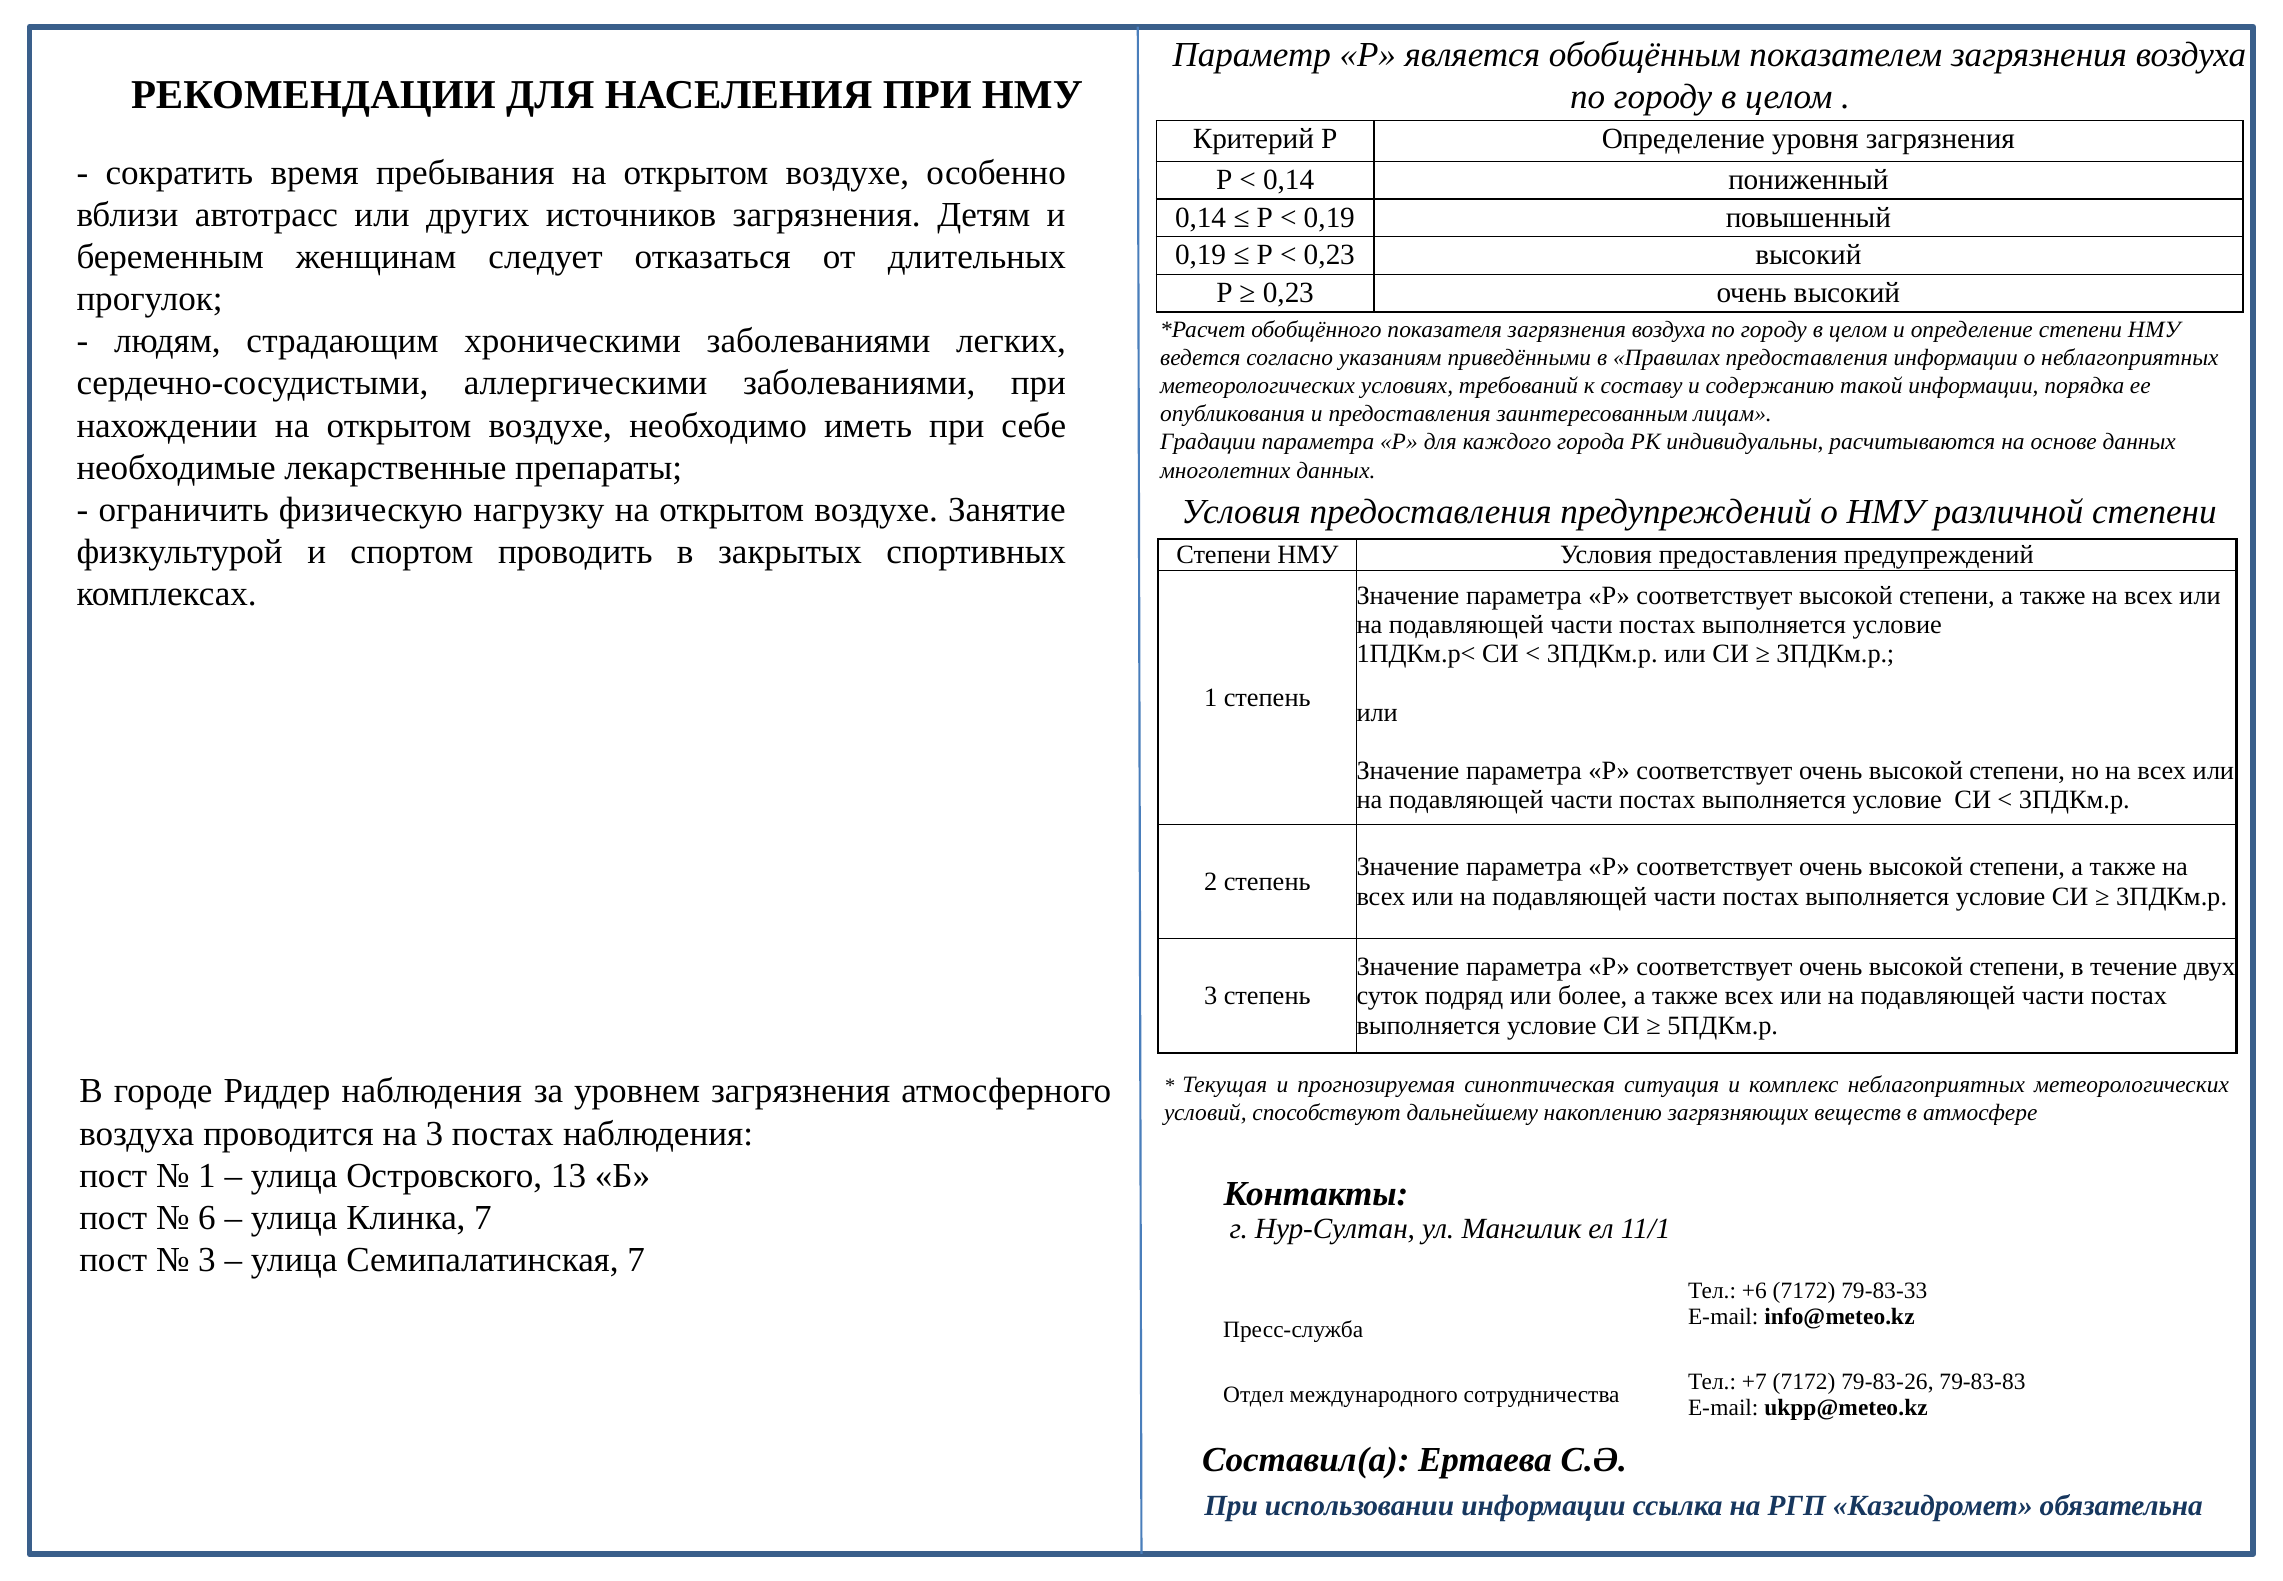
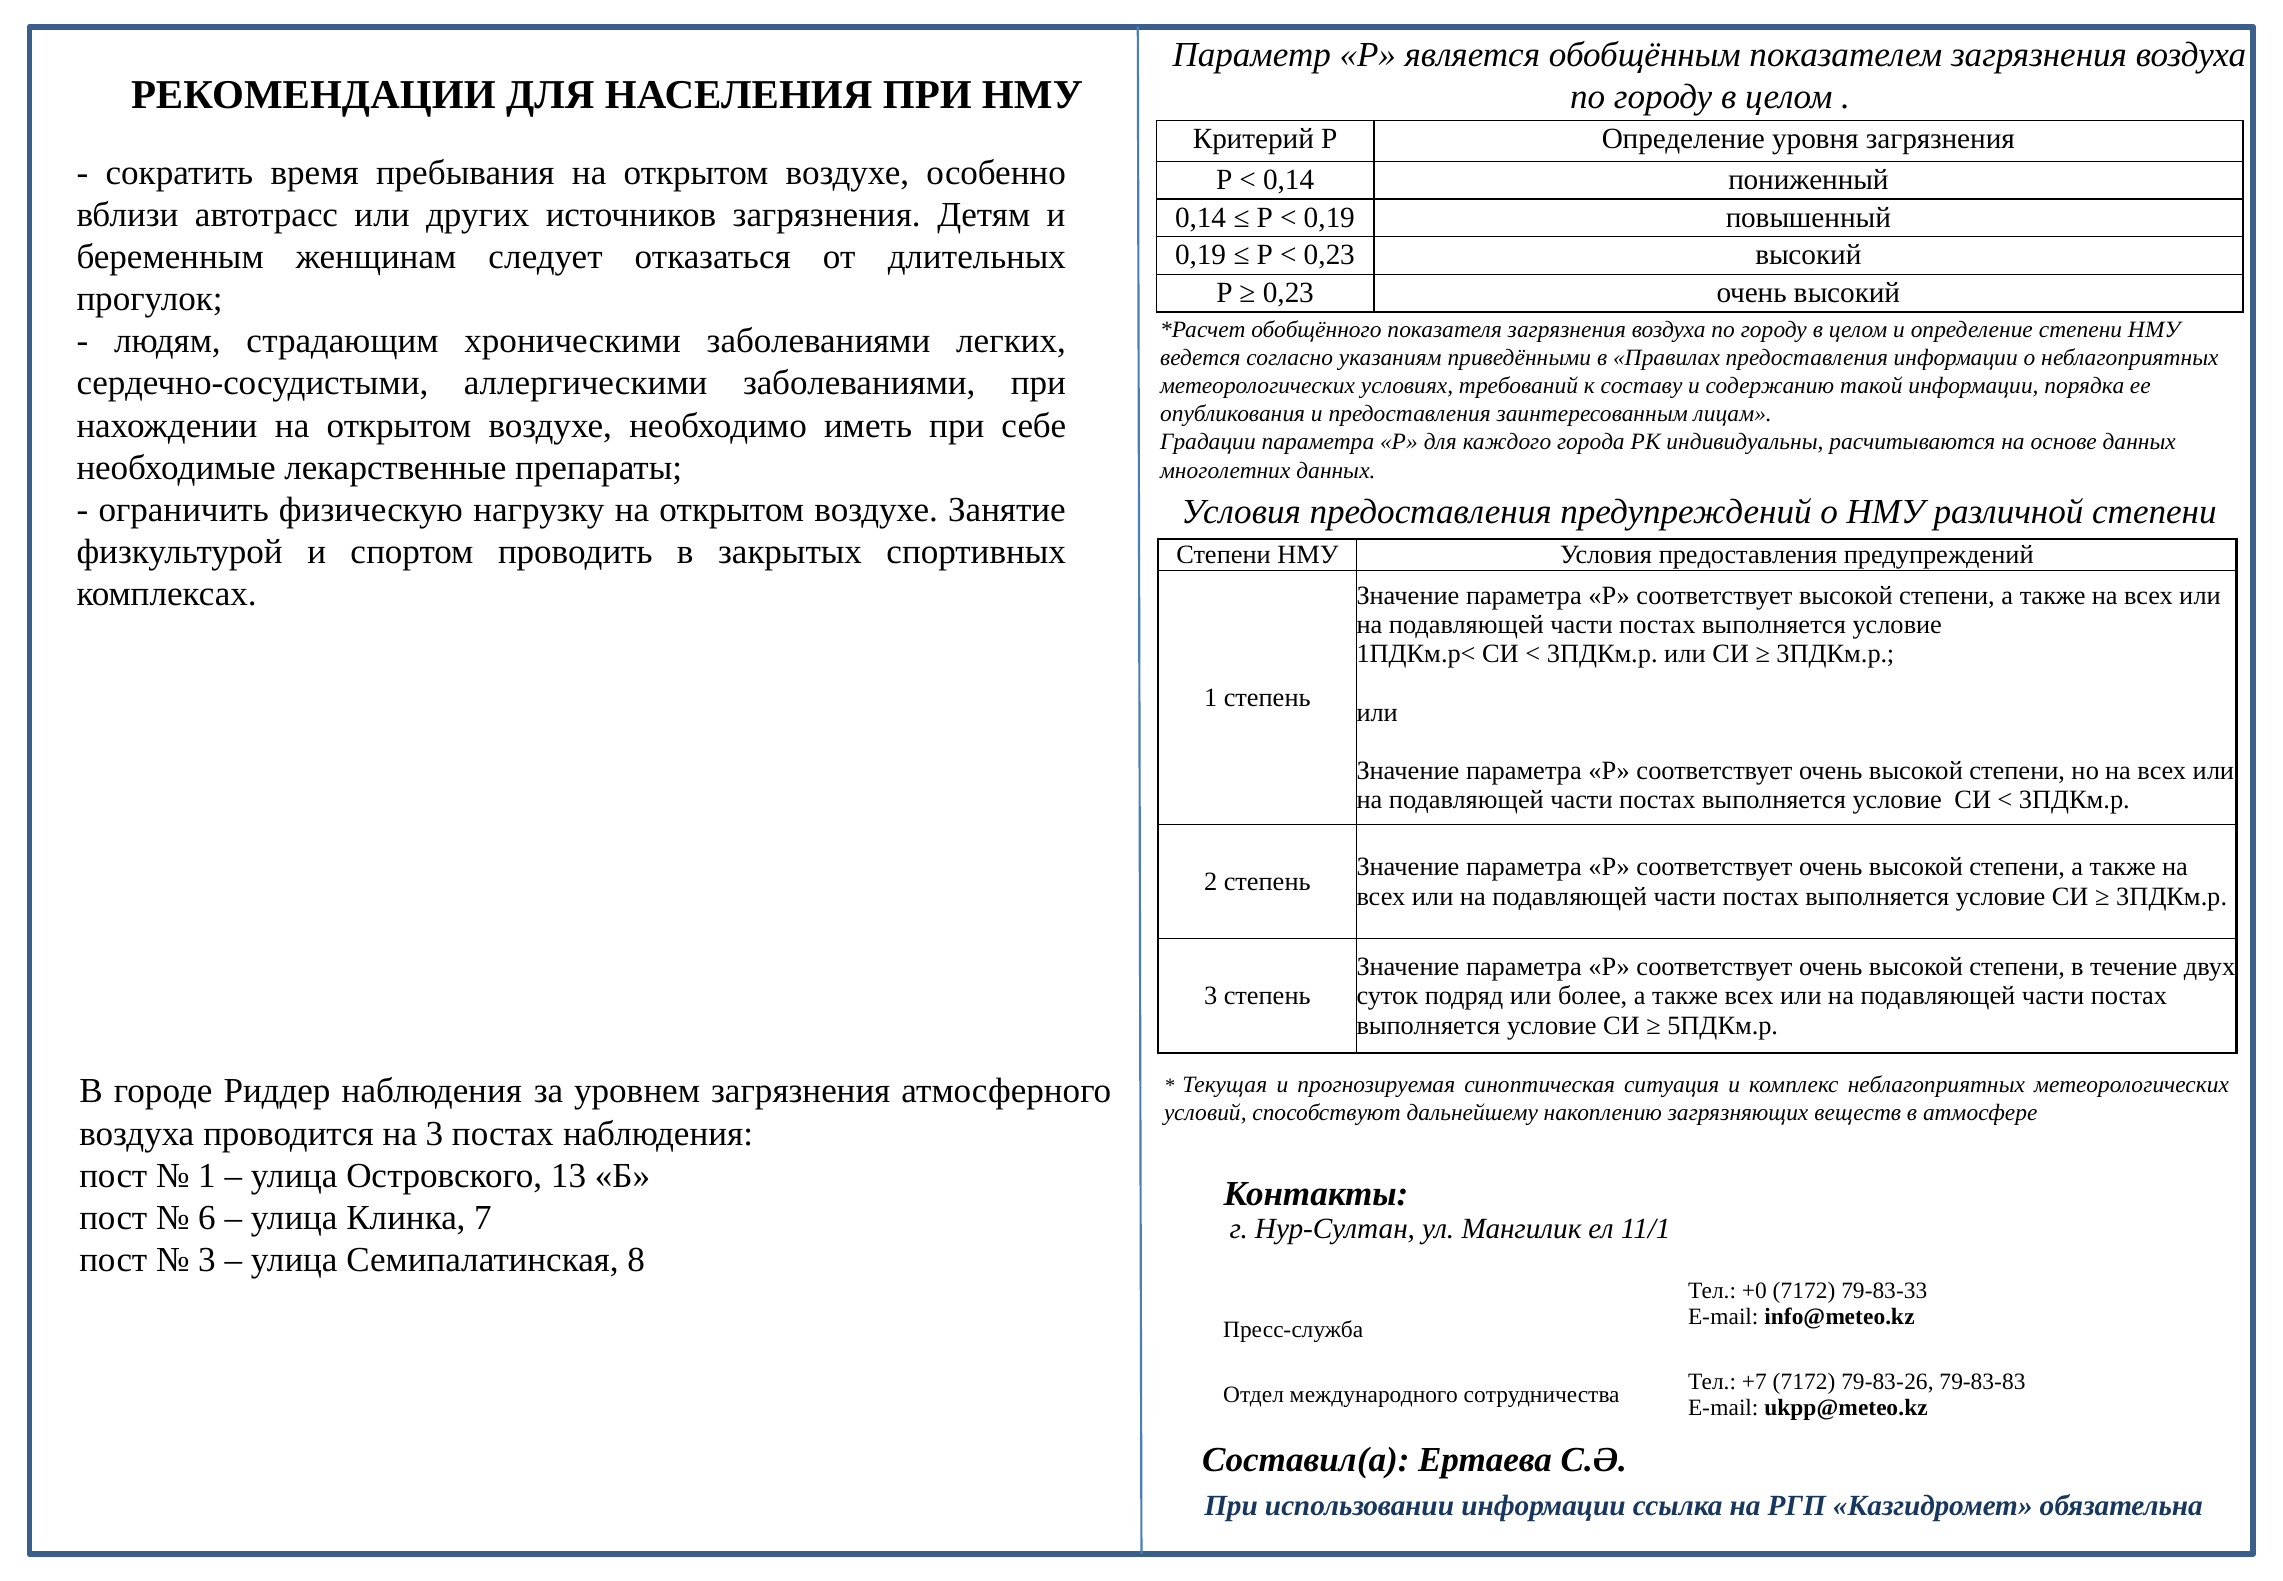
Семипалатинская 7: 7 -> 8 (636, 1260)
+6: +6 -> +0 (1754, 1290)
